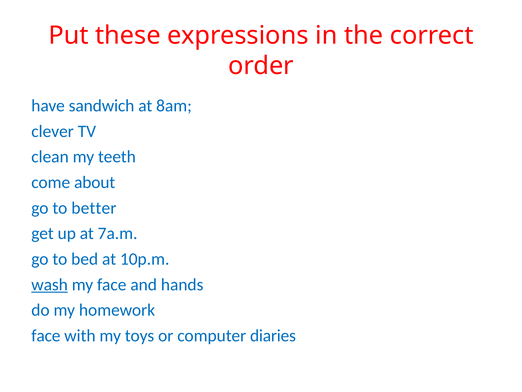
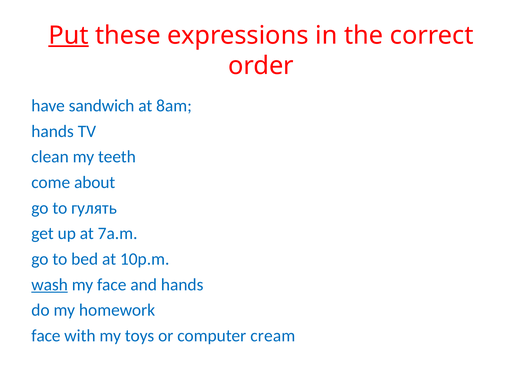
Put underline: none -> present (68, 35)
clever: clever -> hands (53, 131)
better: better -> гулять (94, 208)
diaries: diaries -> cream (273, 335)
